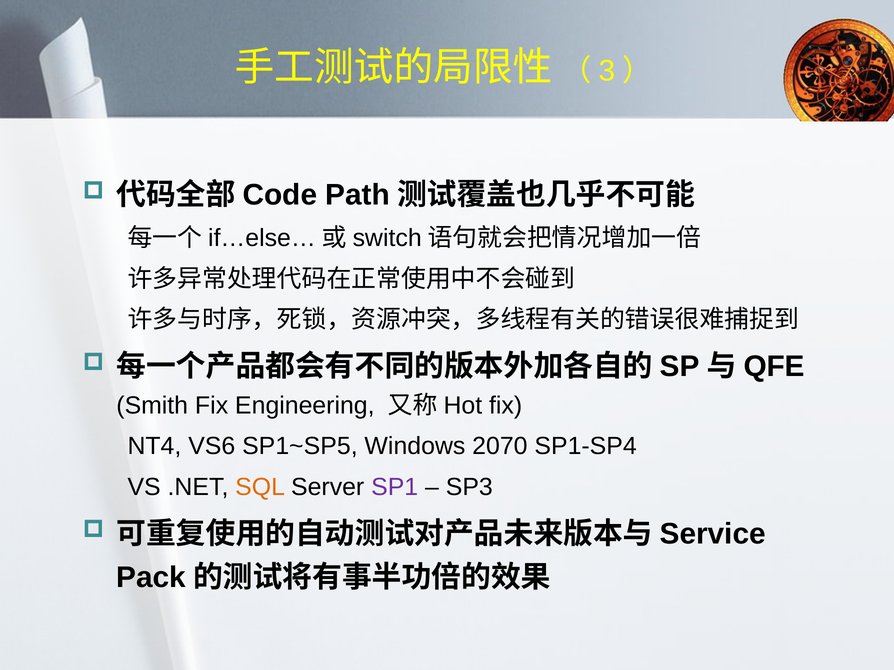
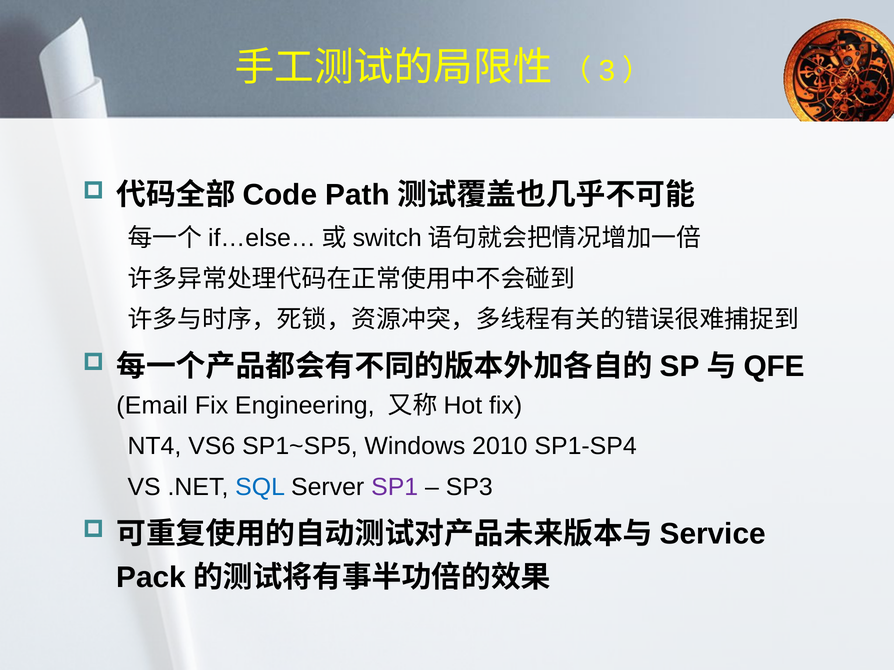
Smith: Smith -> Email (152, 406)
2070: 2070 -> 2010 (500, 447)
SQL colour: orange -> blue (260, 487)
